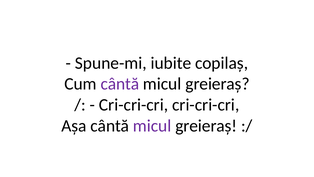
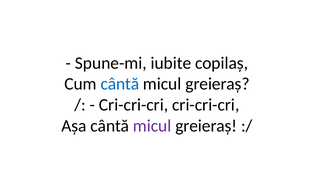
cântă colour: purple -> blue (120, 84)
